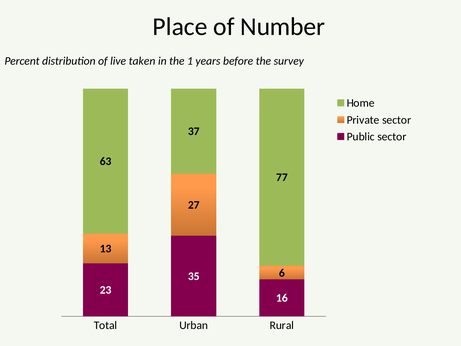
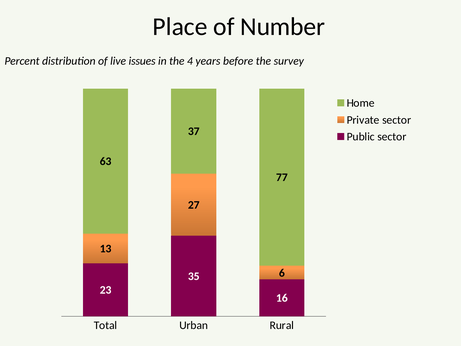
taken: taken -> issues (142, 61)
1: 1 -> 4 (190, 61)
